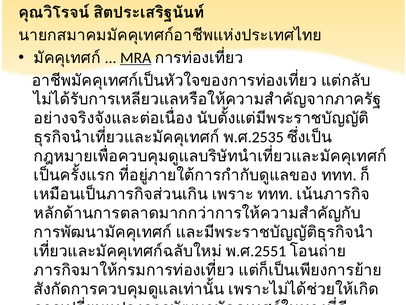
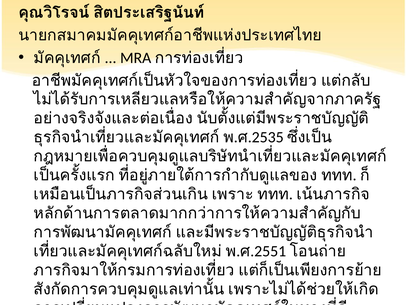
MRA underline: present -> none (136, 58)
